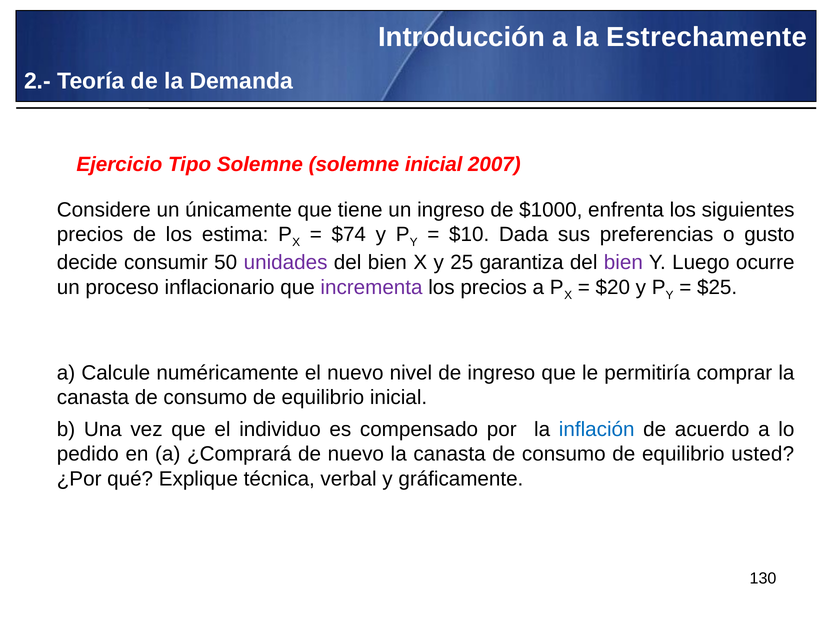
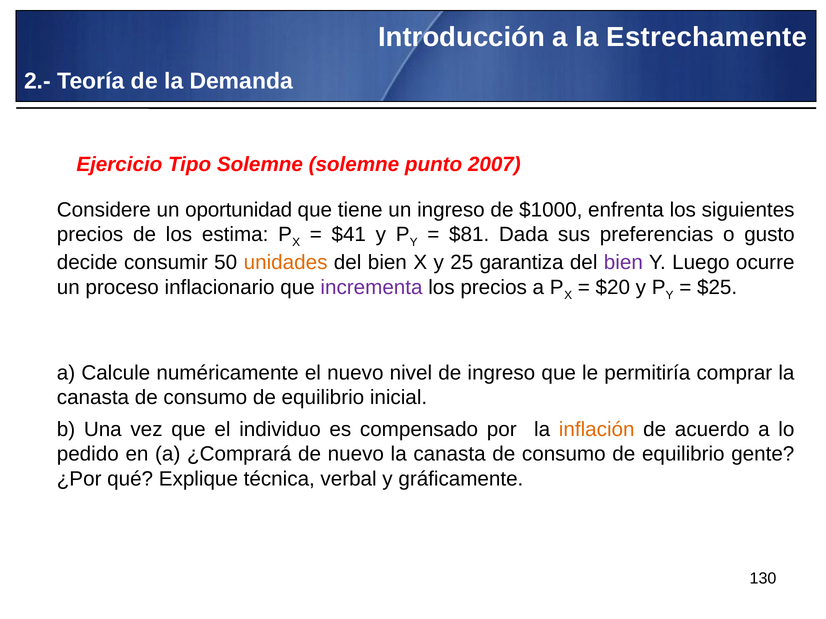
solemne inicial: inicial -> punto (434, 164)
únicamente: únicamente -> oportunidad (239, 210)
$74: $74 -> $41 (349, 235)
$10: $10 -> $81 (469, 235)
unidades colour: purple -> orange (286, 263)
inflación colour: blue -> orange (597, 430)
usted: usted -> gente (763, 454)
